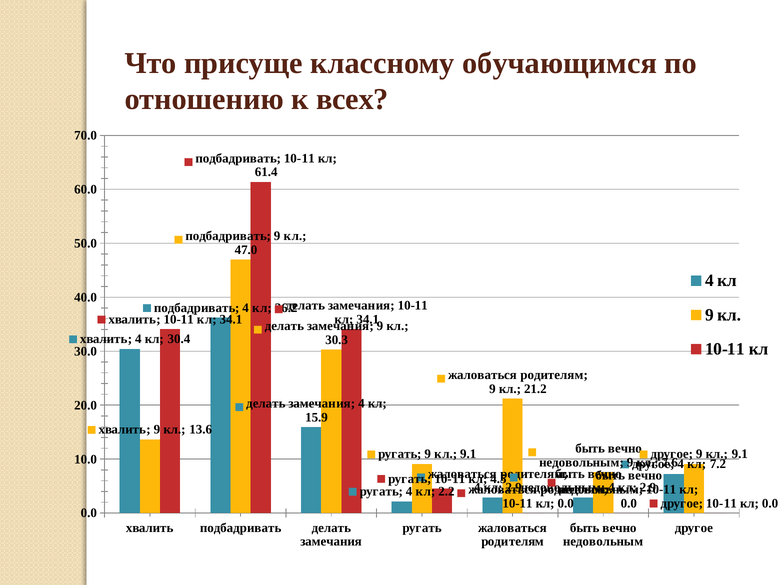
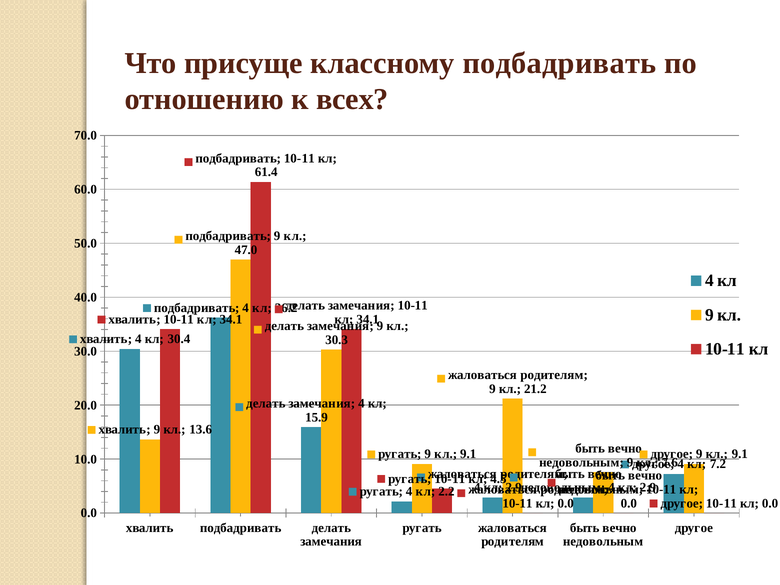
классному обучающимся: обучающимся -> подбадривать (559, 63)
